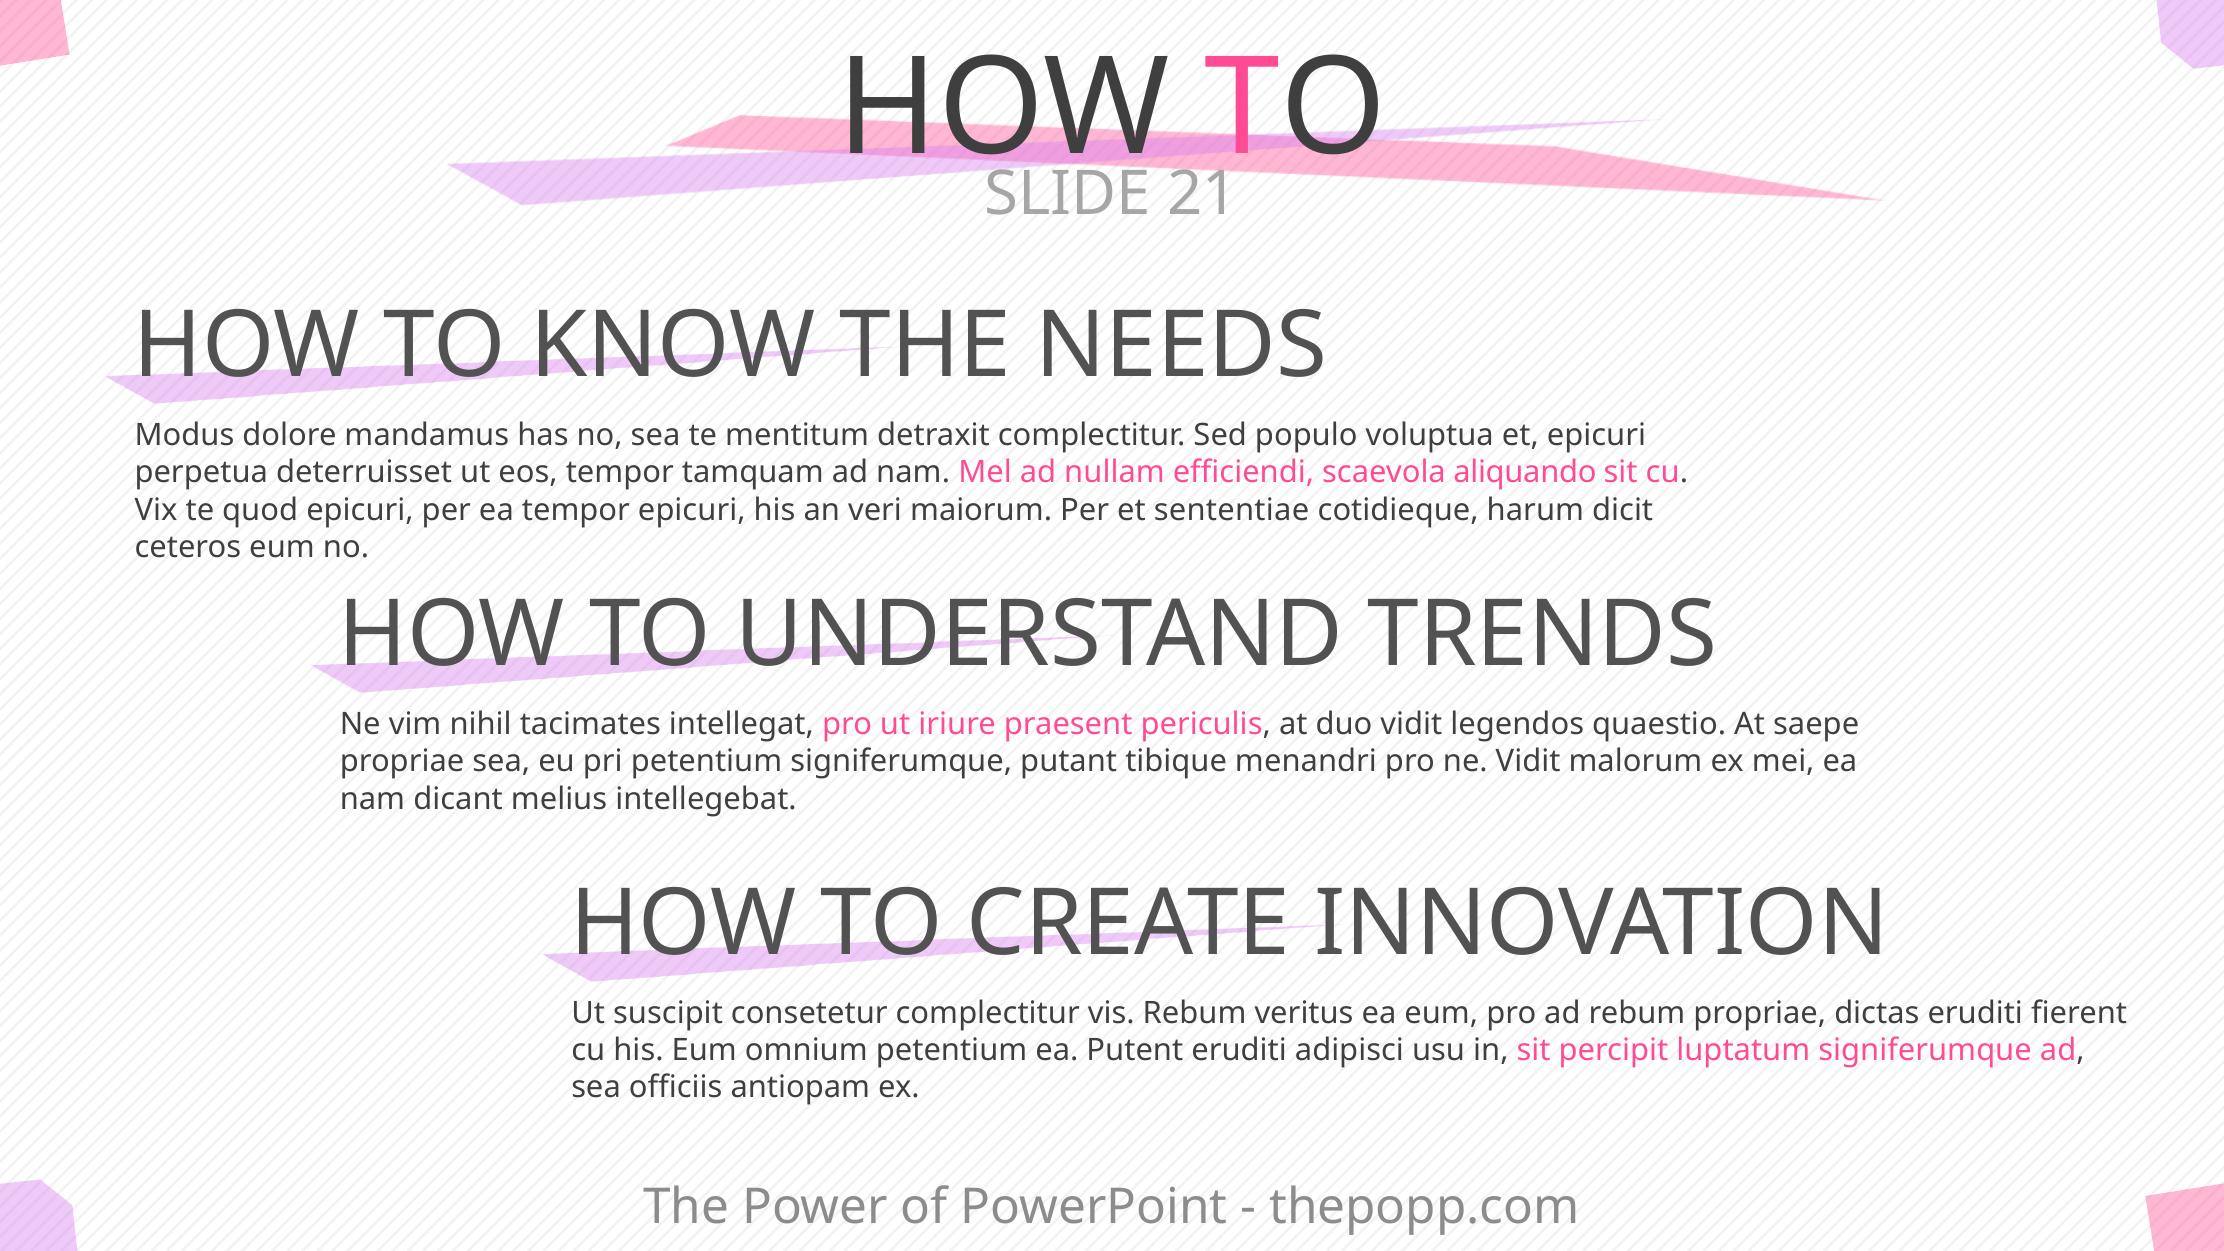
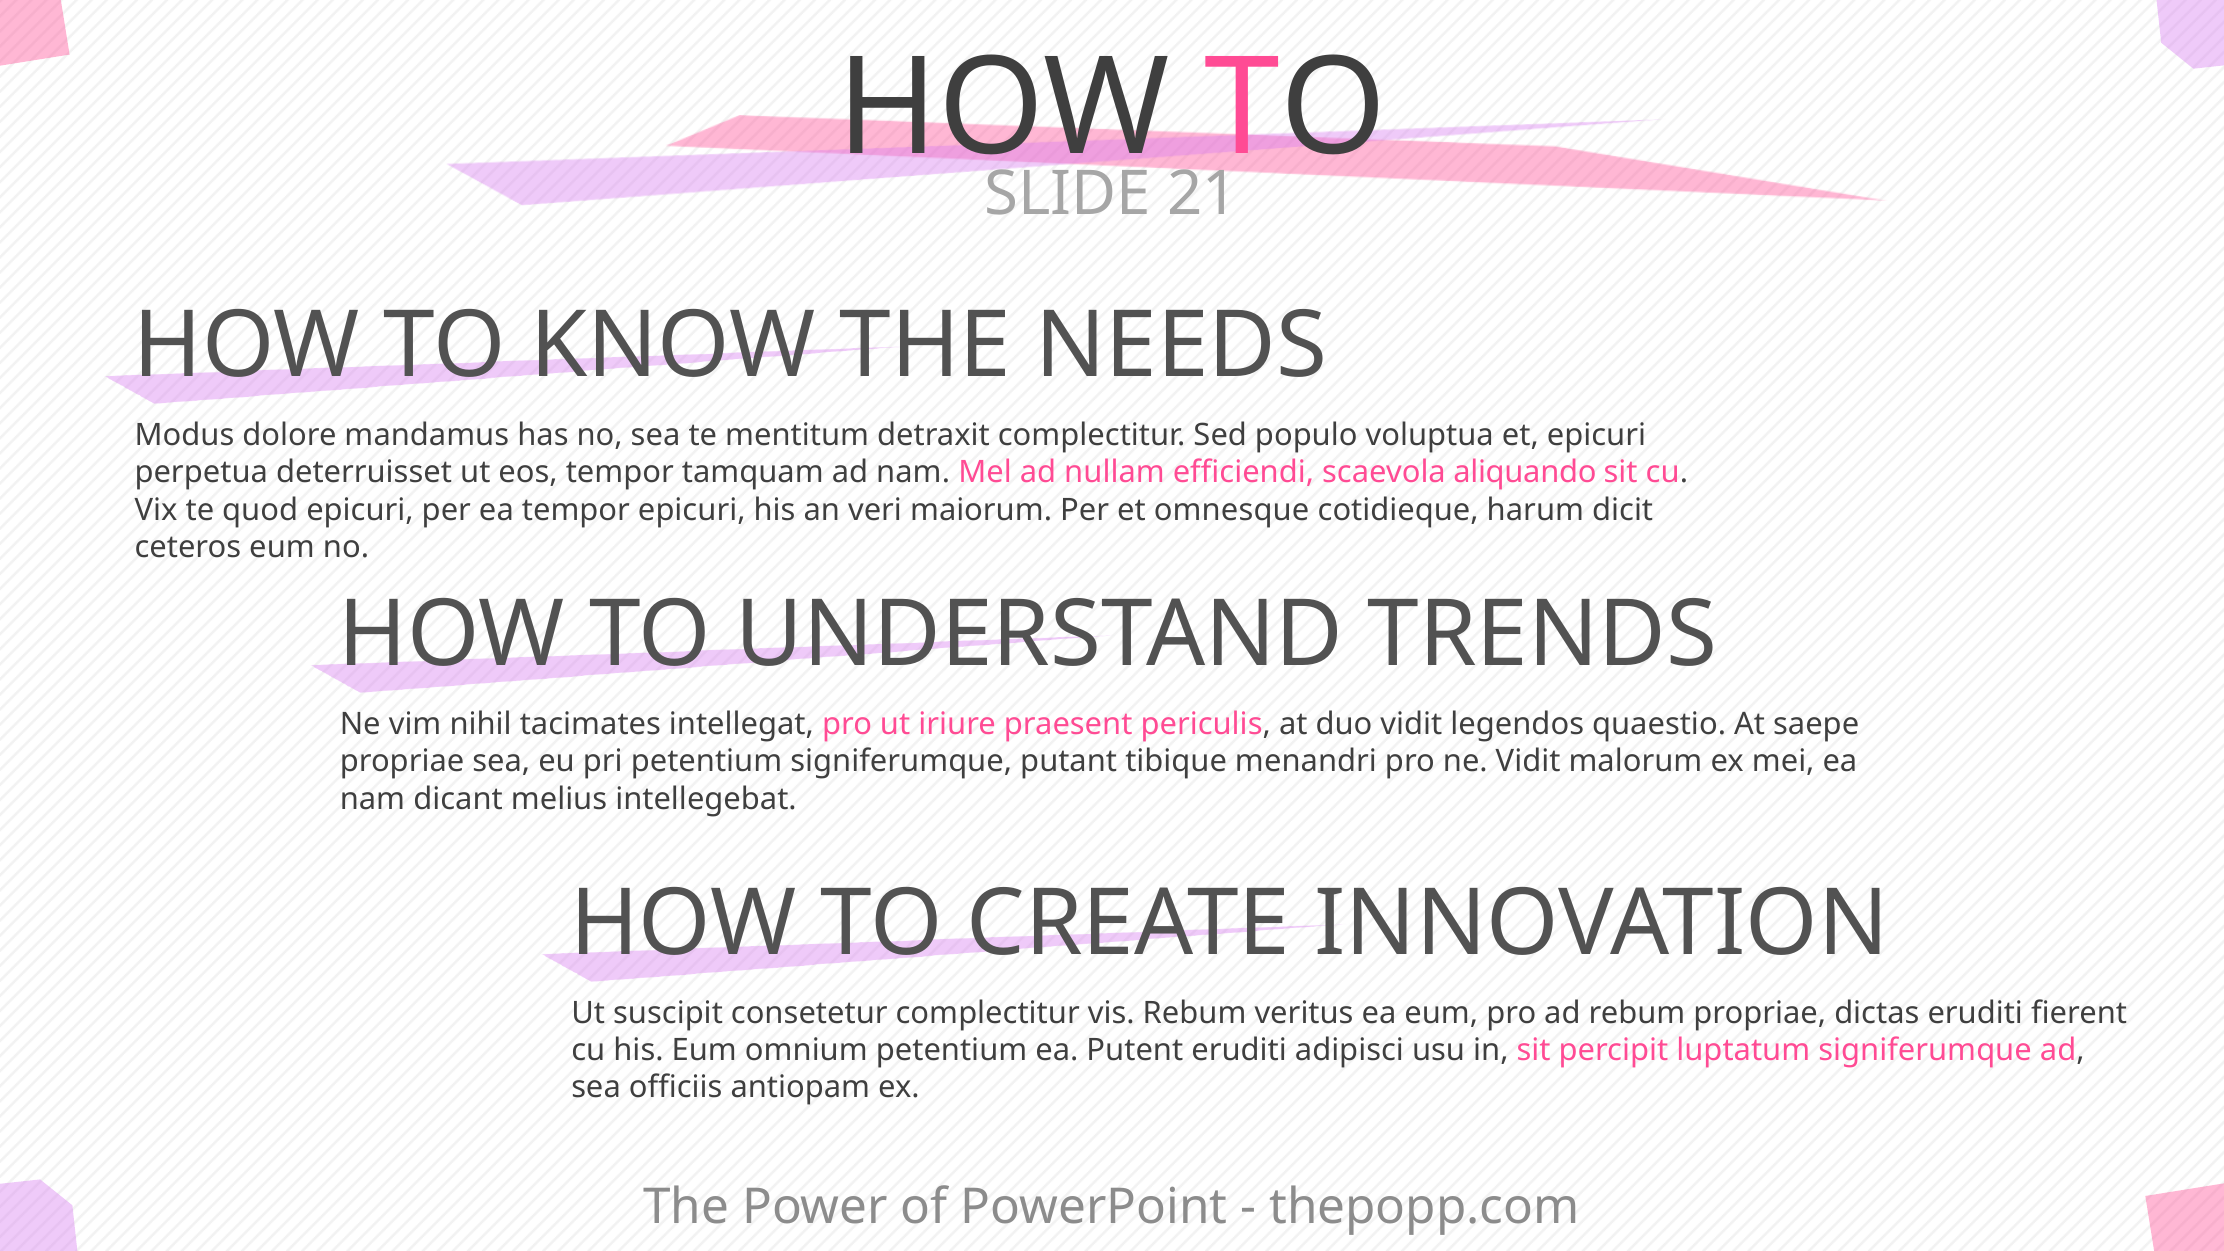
sententiae: sententiae -> omnesque (1232, 510)
